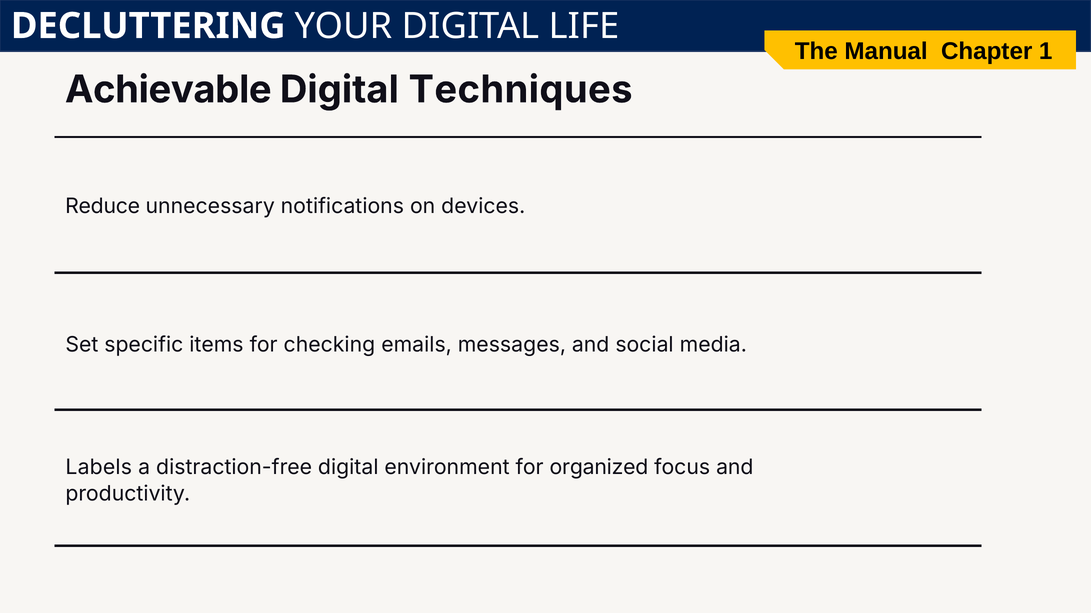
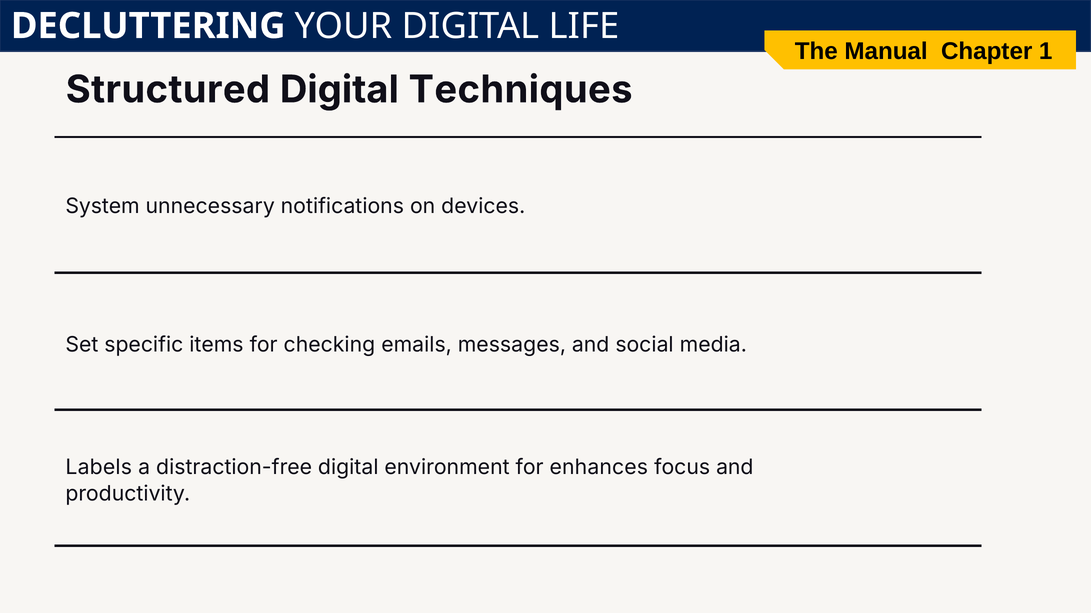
Achievable: Achievable -> Structured (168, 90)
Reduce: Reduce -> System (103, 207)
organized: organized -> enhances (599, 468)
